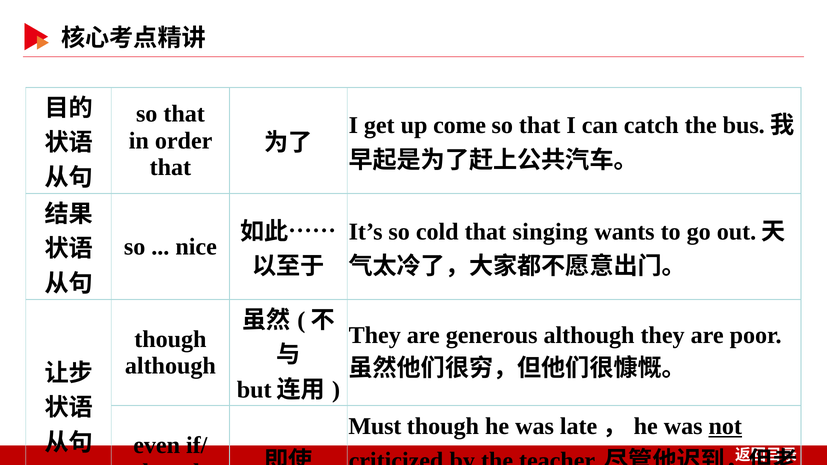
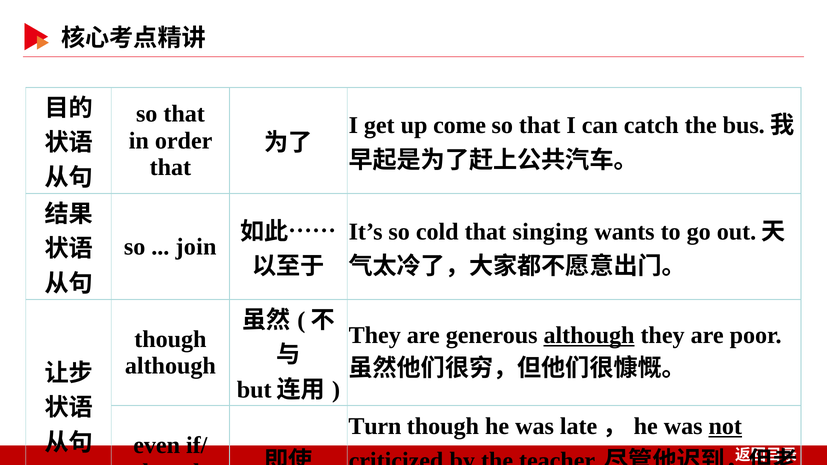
nice: nice -> join (196, 247)
although underline: none -> present (589, 335)
Must: Must -> Turn (375, 426)
